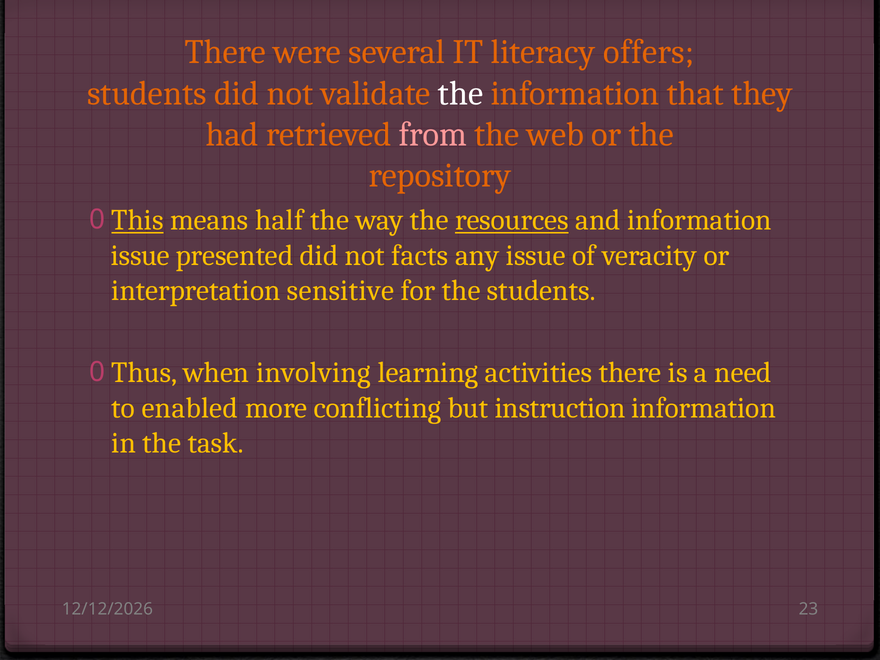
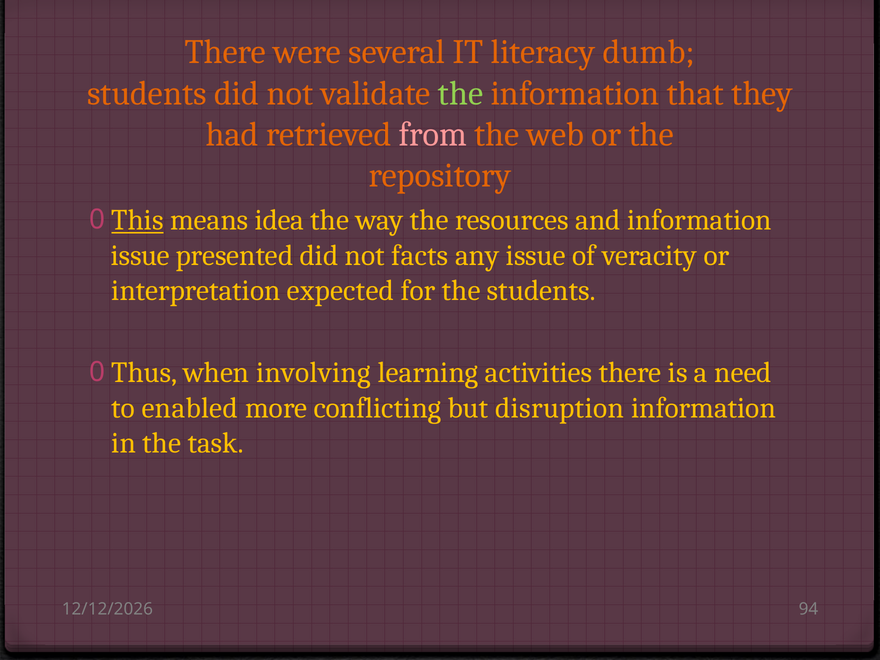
offers: offers -> dumb (649, 52)
the colour: white -> light green (461, 93)
half: half -> idea (280, 220)
resources underline: present -> none (512, 220)
sensitive: sensitive -> expected (341, 291)
instruction: instruction -> disruption (560, 408)
23: 23 -> 94 (808, 609)
